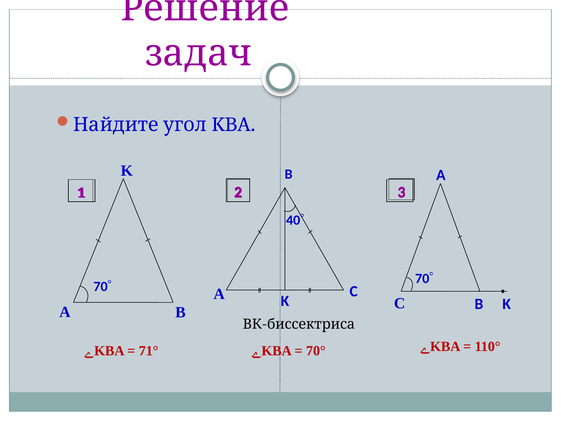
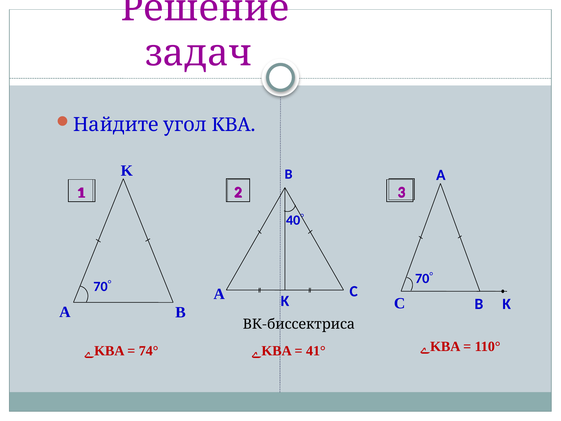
71°: 71° -> 74° (149, 351)
70°: 70° -> 41° (316, 351)
